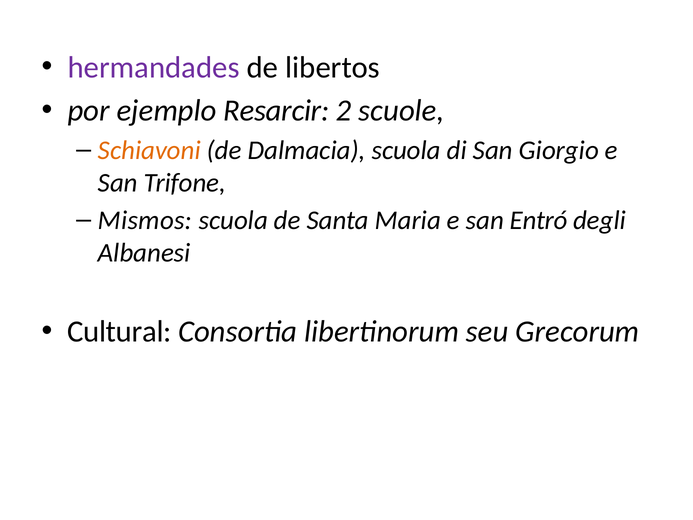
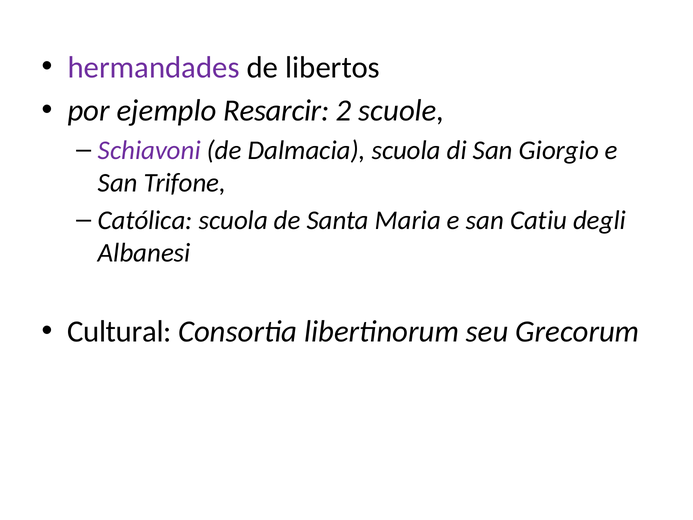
Schiavoni colour: orange -> purple (149, 150)
Mismos: Mismos -> Católica (145, 220)
Entró: Entró -> Catiu (539, 220)
